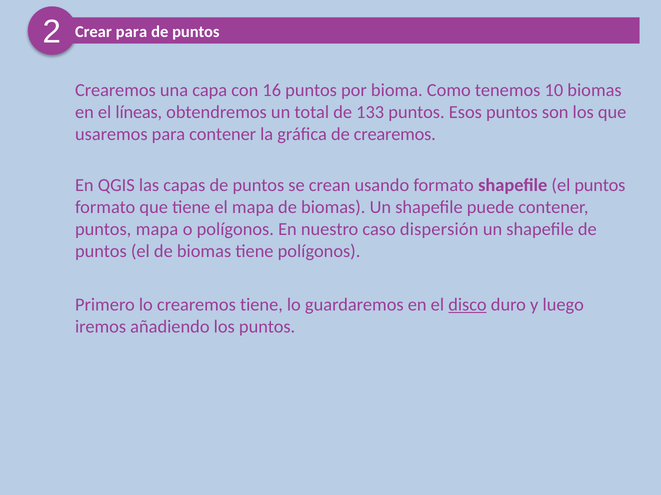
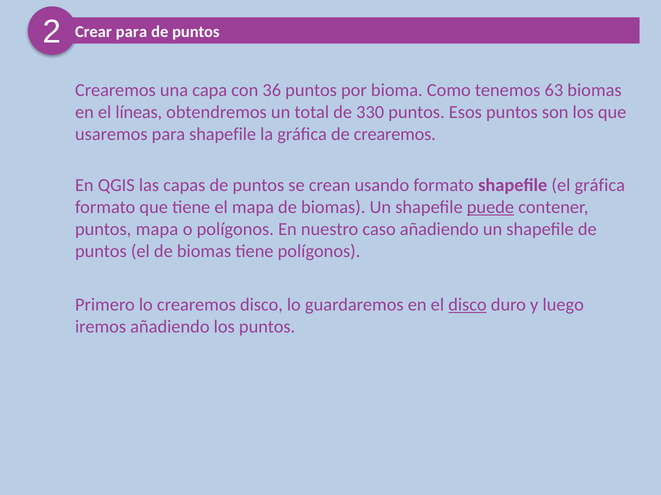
16: 16 -> 36 (272, 90)
10: 10 -> 63 (554, 90)
133: 133 -> 330 (370, 112)
para contener: contener -> shapefile (223, 134)
el puntos: puntos -> gráfica (600, 185)
puede underline: none -> present (490, 207)
caso dispersión: dispersión -> añadiendo (439, 230)
crearemos tiene: tiene -> disco (261, 305)
